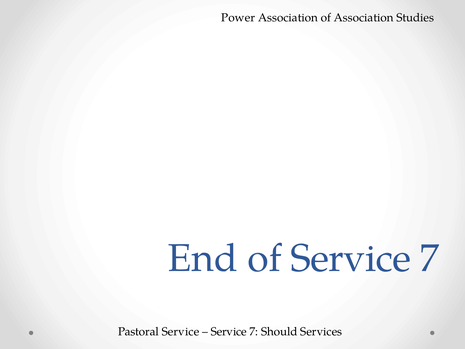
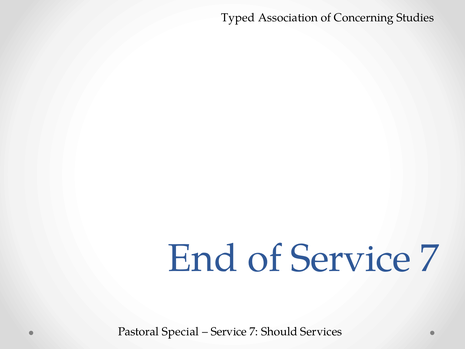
Power: Power -> Typed (238, 18)
of Association: Association -> Concerning (364, 18)
Pastoral Service: Service -> Special (181, 331)
